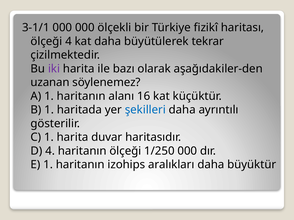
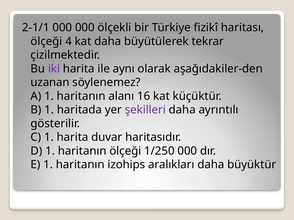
3-1/1: 3-1/1 -> 2-1/1 (36, 28)
bazı: bazı -> aynı (124, 69)
şekilleri colour: blue -> purple (145, 110)
D 4: 4 -> 1 (50, 151)
